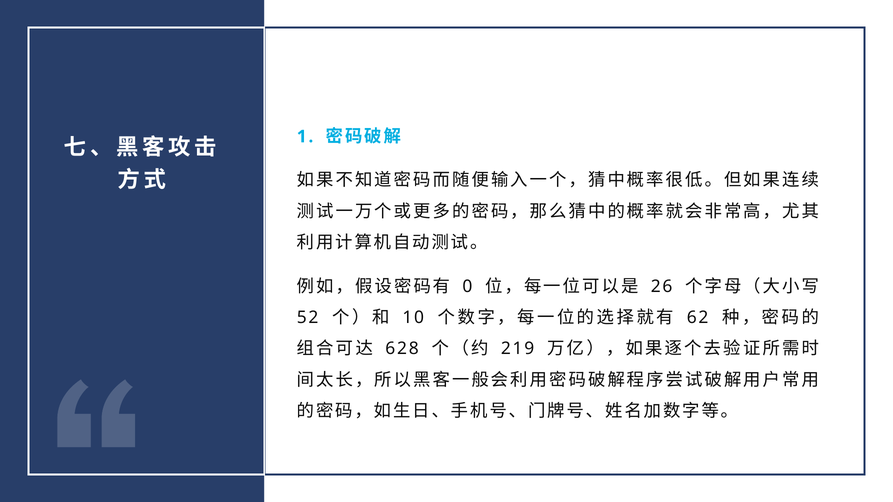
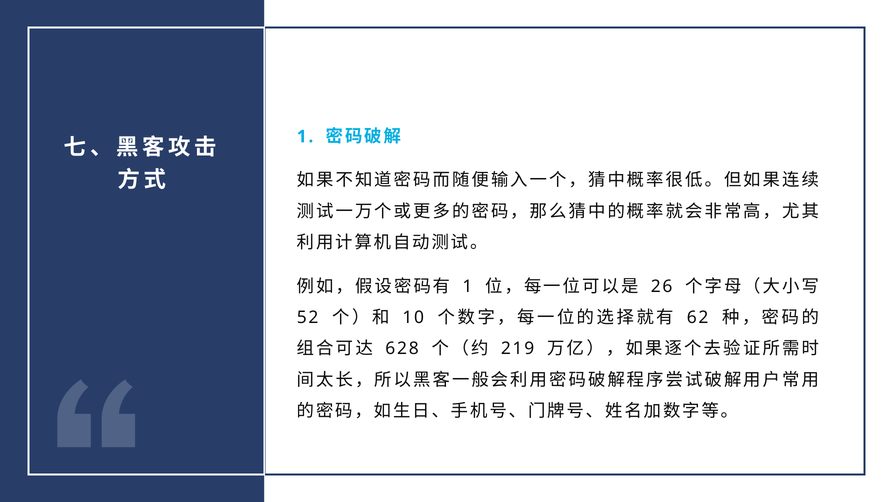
0: 0 -> 1 (467, 286)
